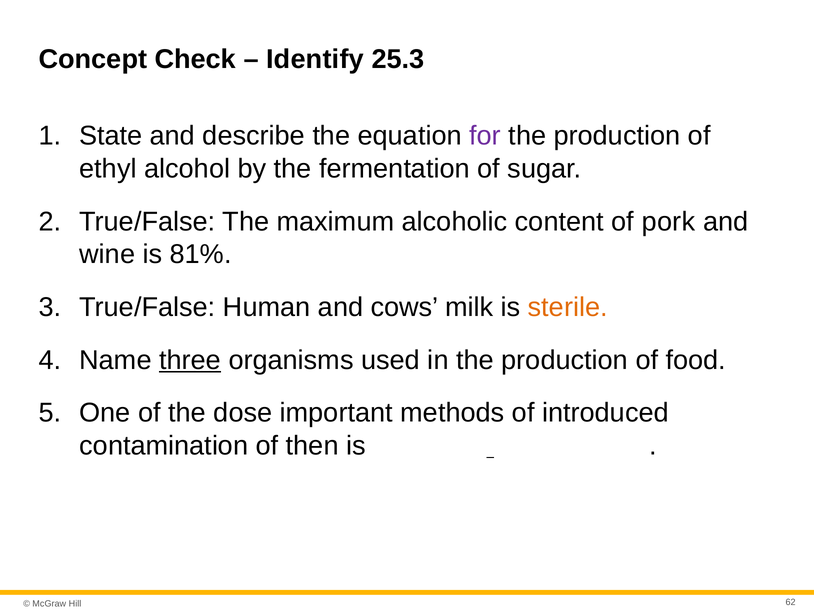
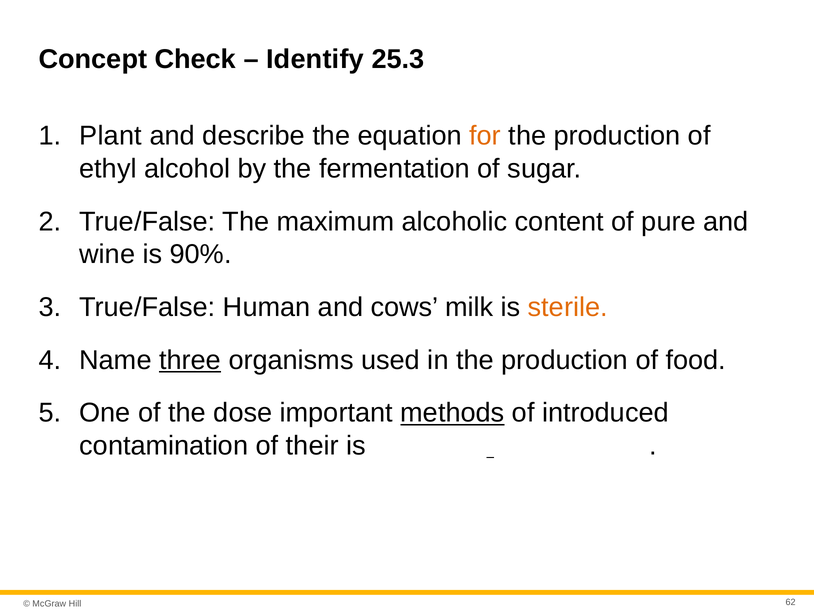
State: State -> Plant (111, 136)
for colour: purple -> orange (485, 136)
pork: pork -> pure (669, 221)
81%: 81% -> 90% (201, 254)
methods underline: none -> present (452, 413)
then: then -> their (312, 445)
